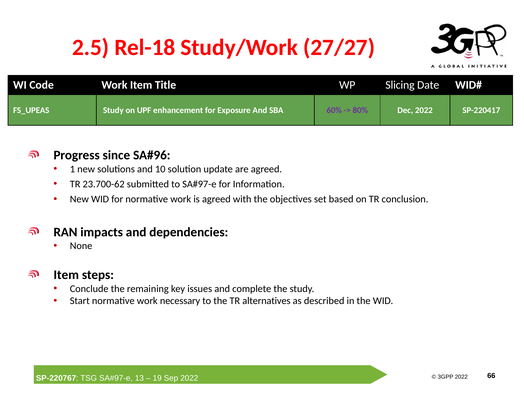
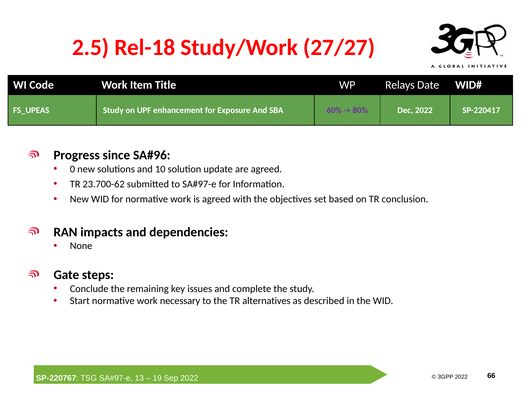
Slicing: Slicing -> Relays (400, 85)
1: 1 -> 0 (72, 169)
Item: Item -> Gate (66, 275)
